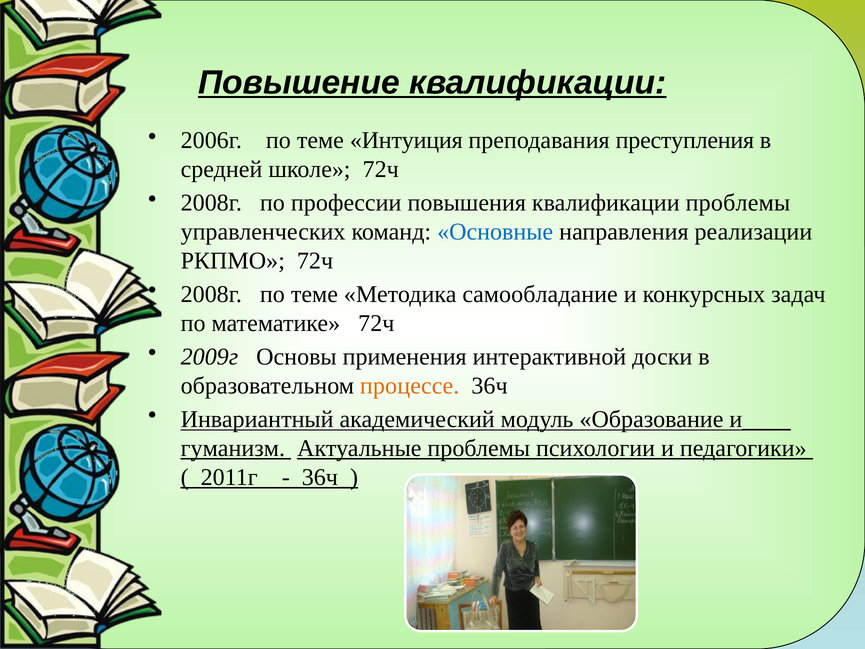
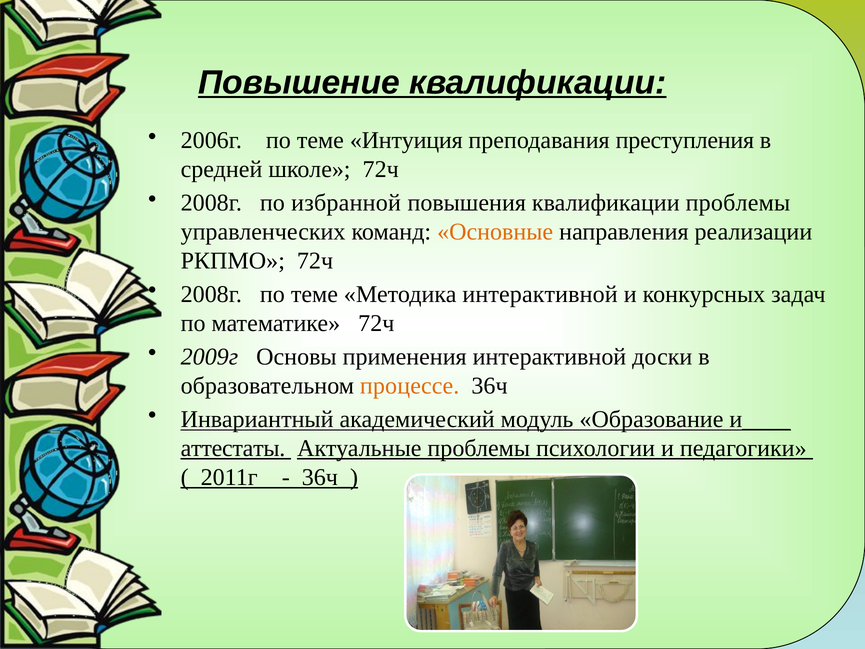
профессии: профессии -> избранной (346, 203)
Основные colour: blue -> orange (495, 232)
Методика самообладание: самообладание -> интерактивной (540, 294)
гуманизм: гуманизм -> аттестаты (233, 448)
